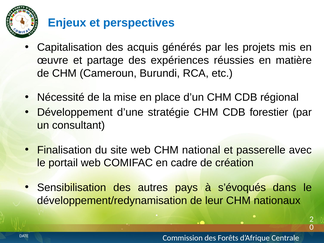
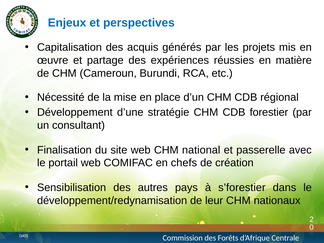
cadre: cadre -> chefs (184, 163)
s’évoqués: s’évoqués -> s’forestier (242, 187)
